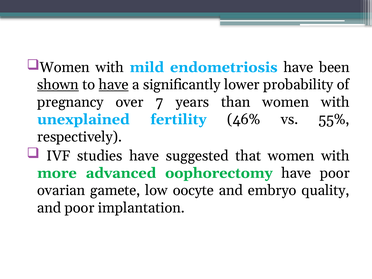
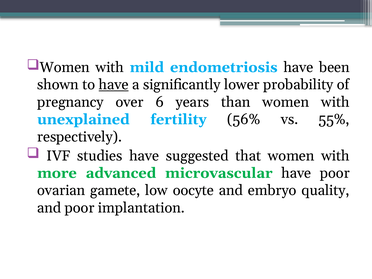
shown underline: present -> none (58, 85)
7: 7 -> 6 (160, 102)
46%: 46% -> 56% (244, 119)
oophorectomy: oophorectomy -> microvascular (219, 173)
